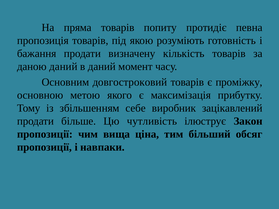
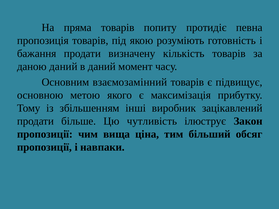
довгостроковий: довгостроковий -> взаємозамінний (130, 82)
проміжку: проміжку -> підвищує (239, 82)
себе: себе -> інші (136, 108)
